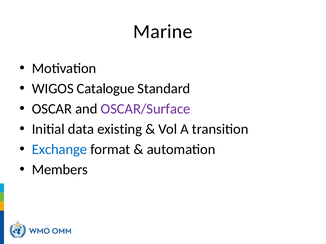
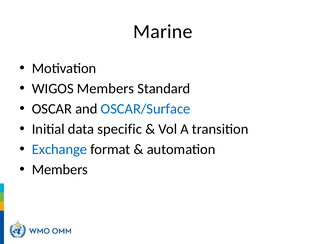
WIGOS Catalogue: Catalogue -> Members (106, 89)
OSCAR/Surface colour: purple -> blue (146, 109)
existing: existing -> specific (120, 129)
